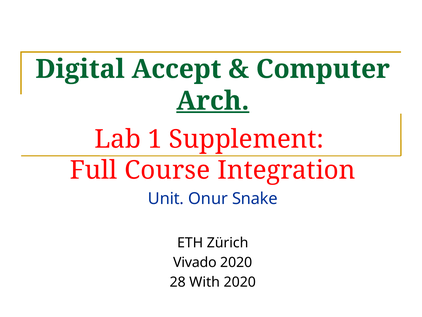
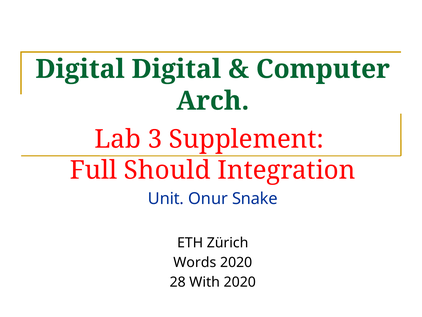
Digital Accept: Accept -> Digital (176, 69)
Arch underline: present -> none (213, 101)
1: 1 -> 3 (155, 139)
Course: Course -> Should (167, 170)
Vivado: Vivado -> Words (195, 262)
